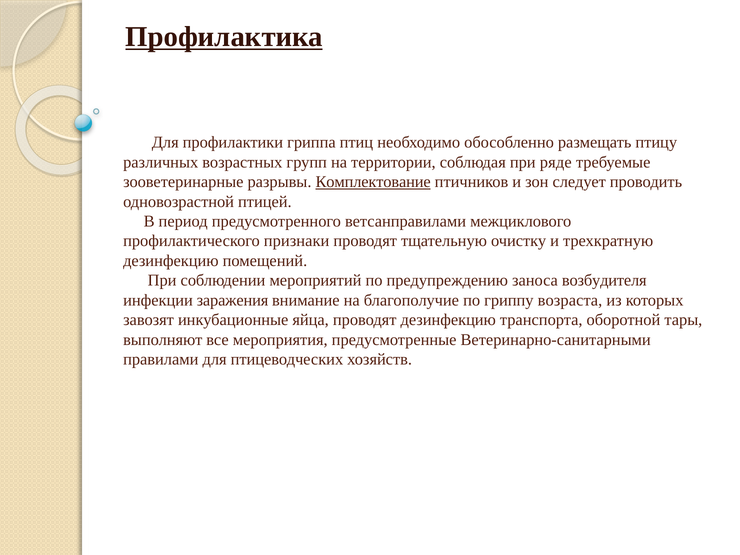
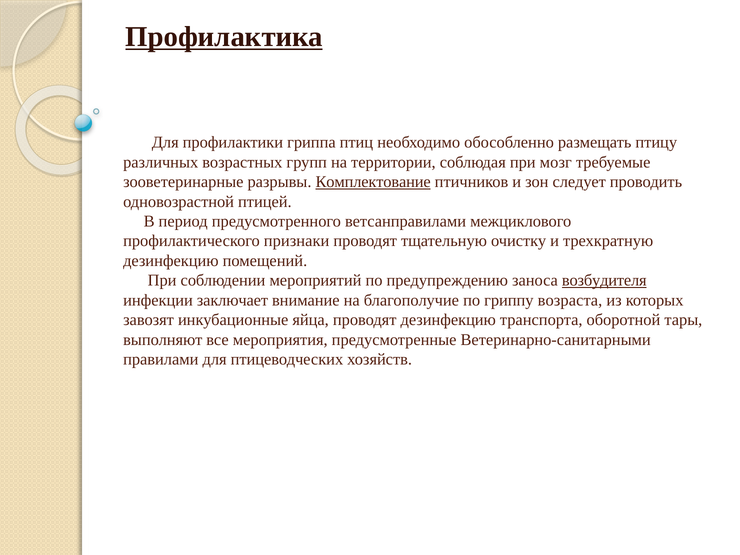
ряде: ряде -> мозг (556, 162)
возбудителя underline: none -> present (604, 280)
заражения: заражения -> заключает (232, 300)
